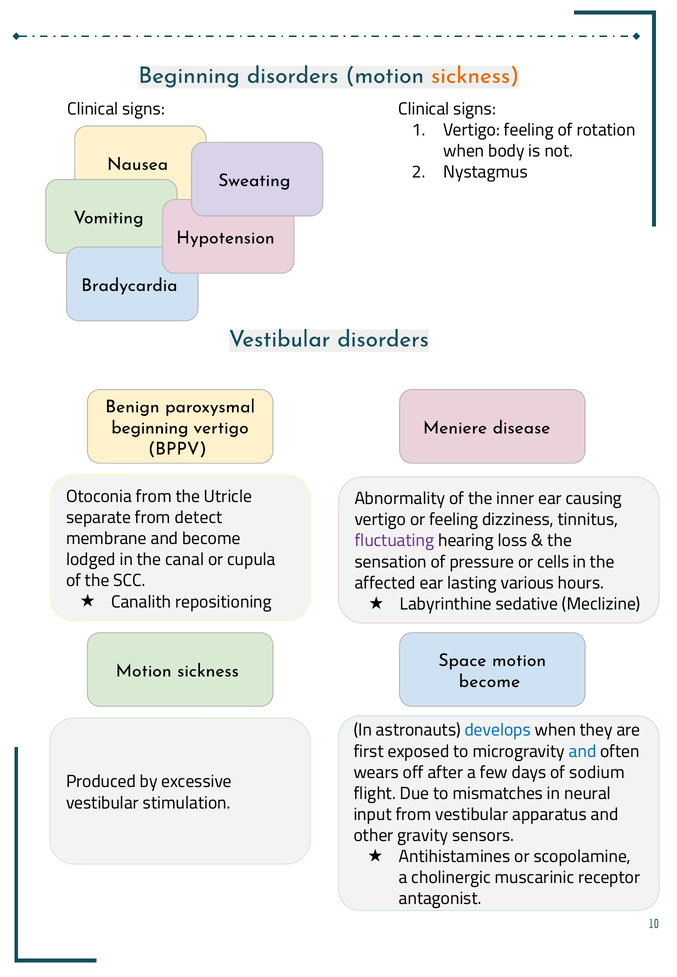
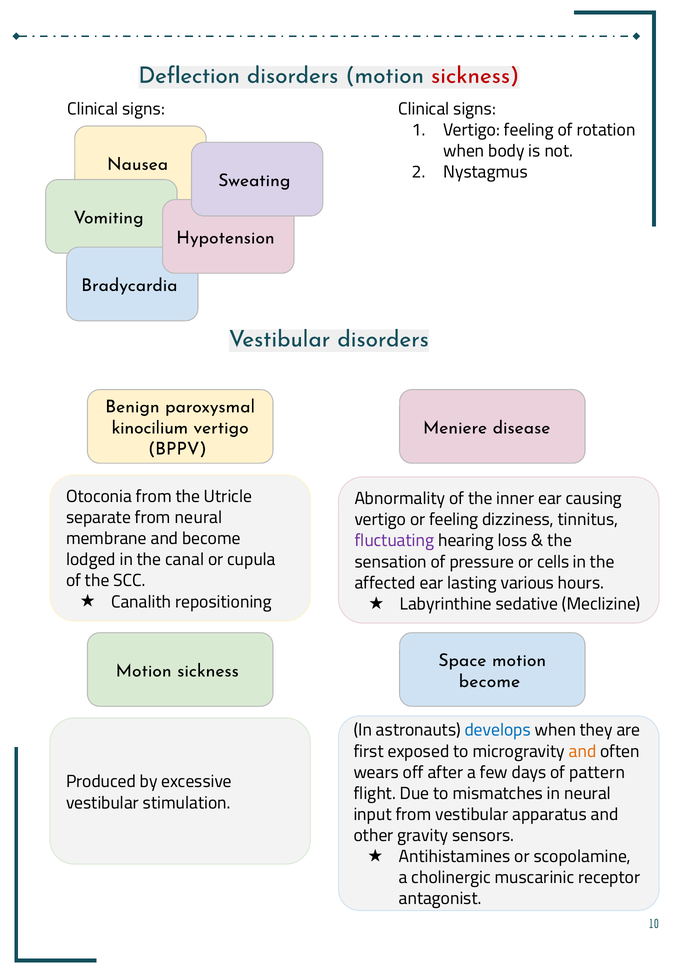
Beginning: Beginning -> Deflection (189, 75)
sickness colour: orange -> red (475, 75)
beginning: beginning -> kinocilium (150, 428)
from detect: detect -> neural (199, 518)
and colour: blue -> orange (583, 752)
sodium: sodium -> pattern (597, 773)
